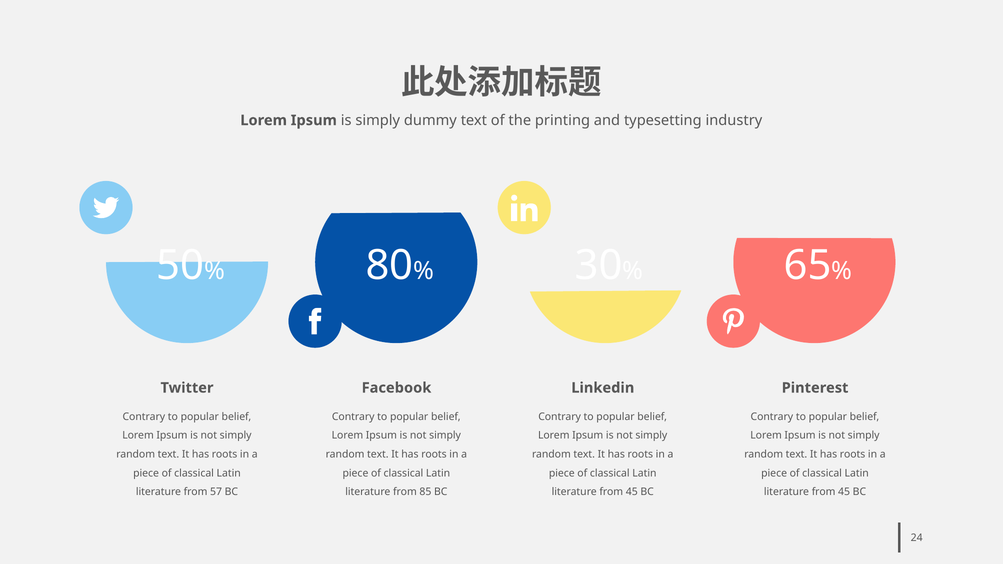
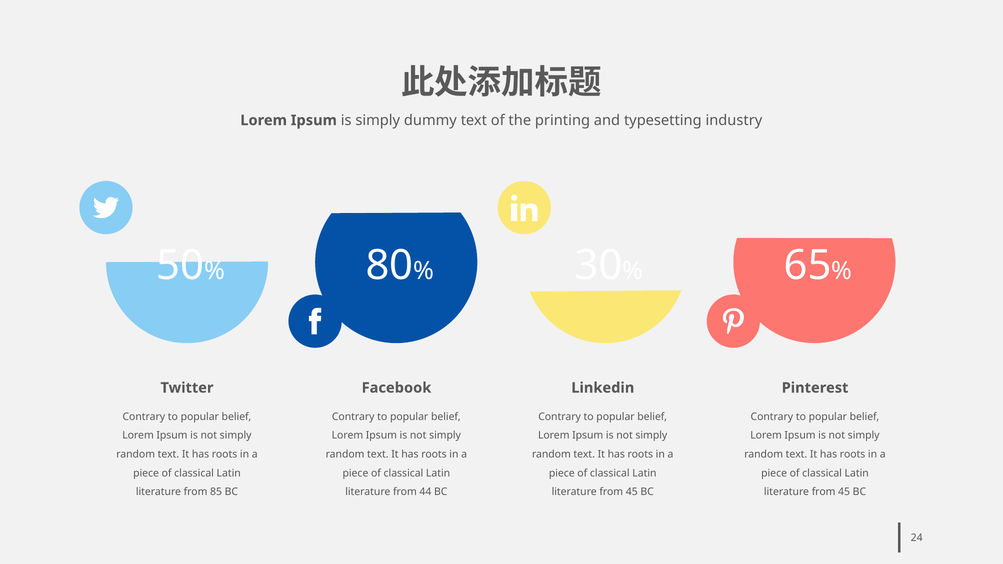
57: 57 -> 85 (216, 492)
85: 85 -> 44 (425, 492)
